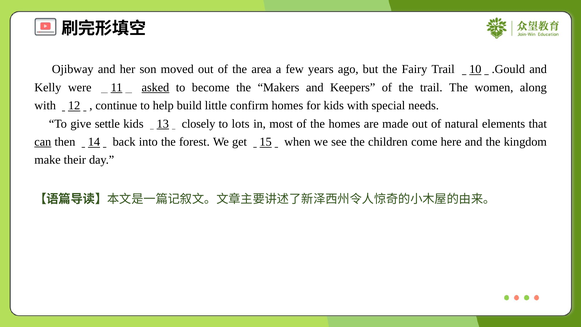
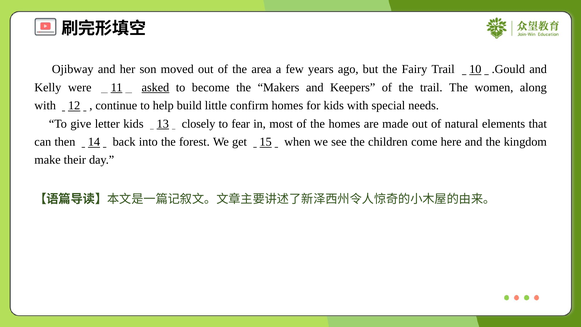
settle: settle -> letter (107, 124)
lots: lots -> fear (241, 124)
can underline: present -> none (43, 142)
